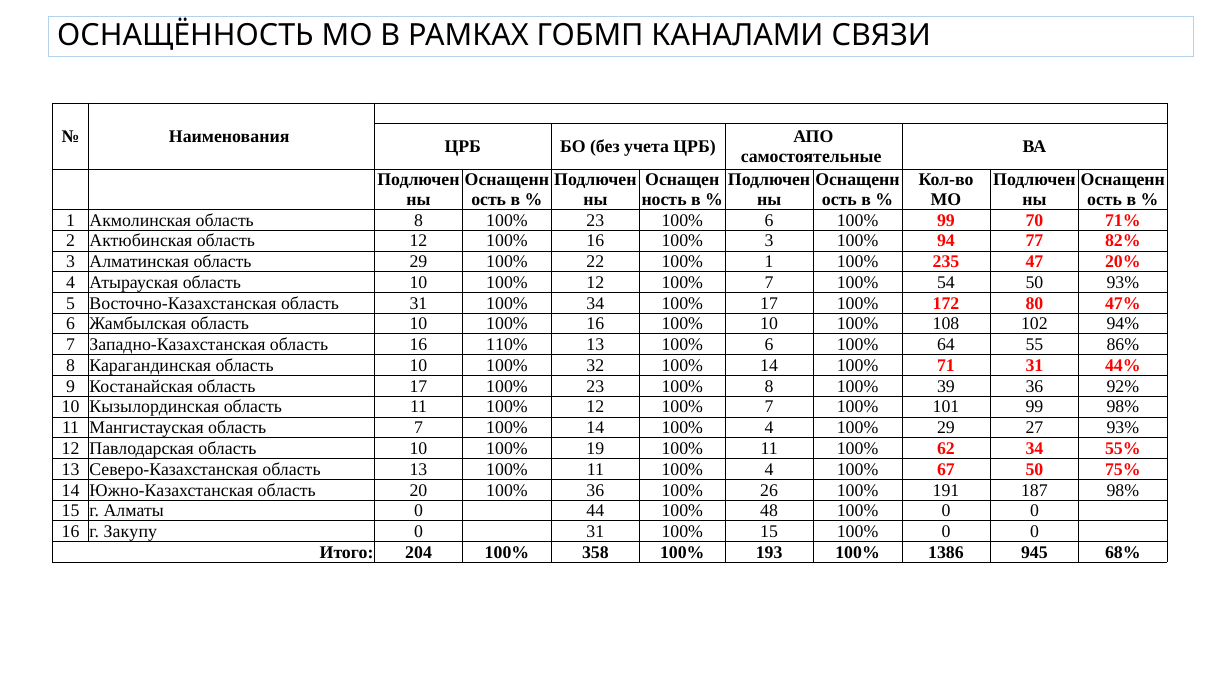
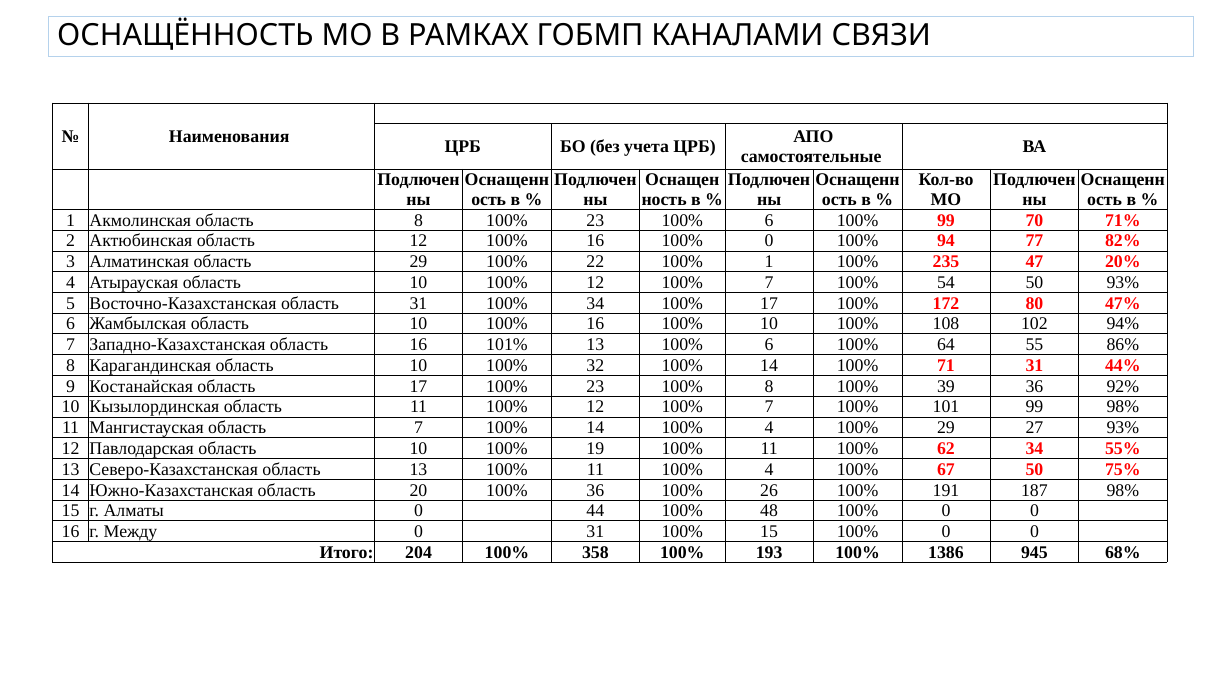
16 100% 3: 3 -> 0 (769, 241)
110%: 110% -> 101% (507, 345)
Закупу: Закупу -> Между (130, 532)
